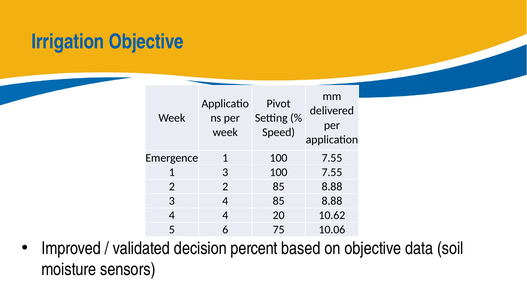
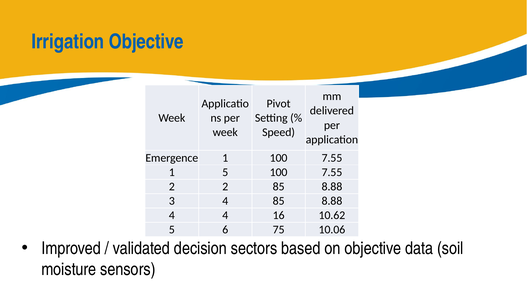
1 3: 3 -> 5 (225, 172)
20: 20 -> 16 (279, 215)
percent: percent -> sectors (254, 248)
